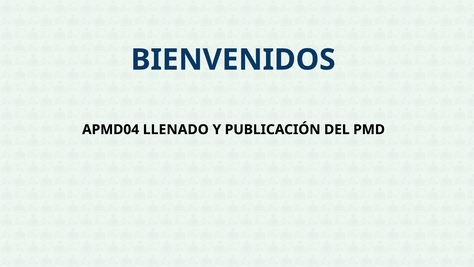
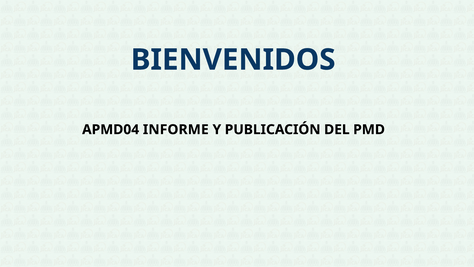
LLENADO: LLENADO -> INFORME (176, 129)
